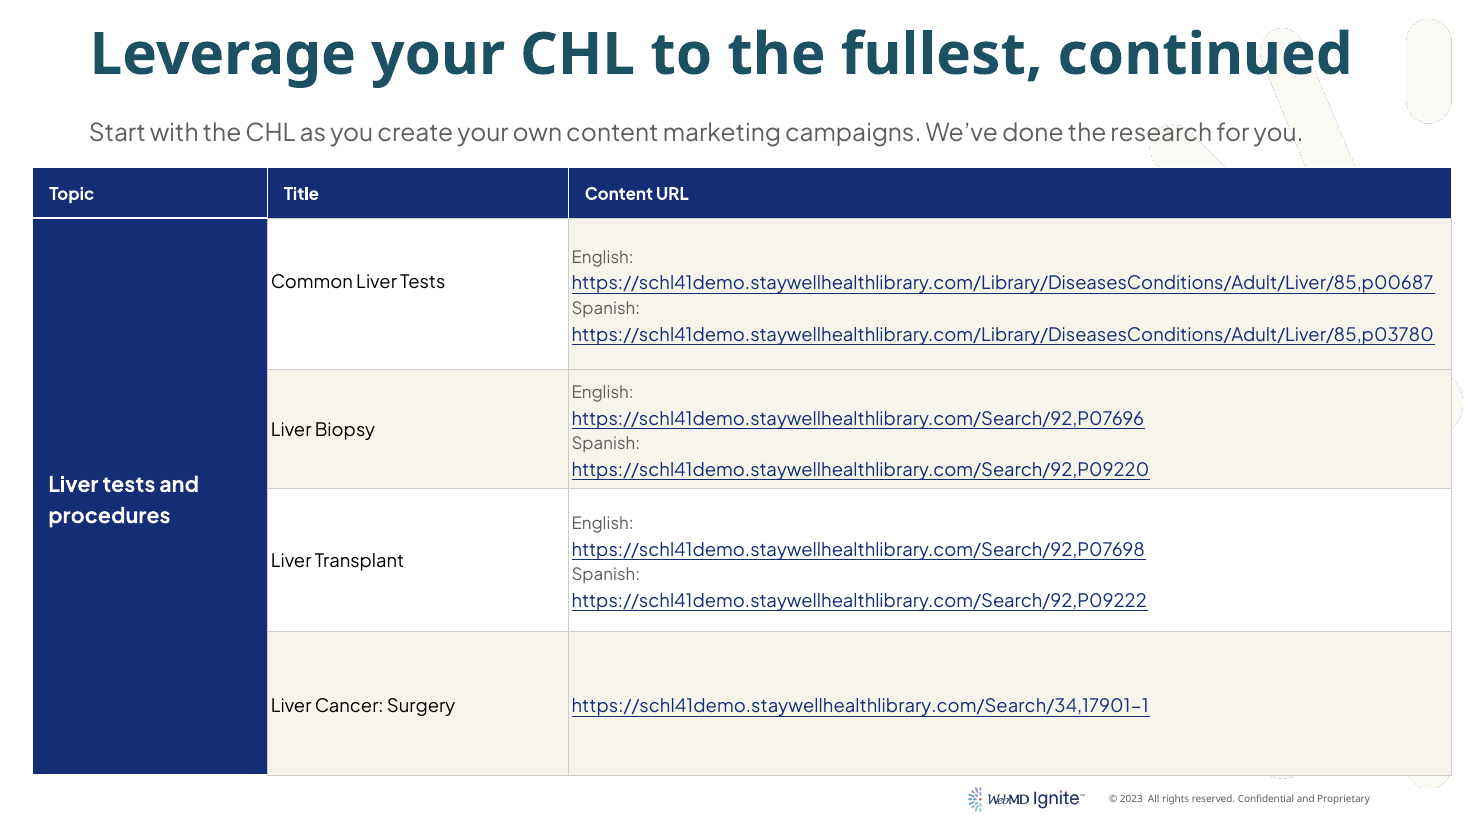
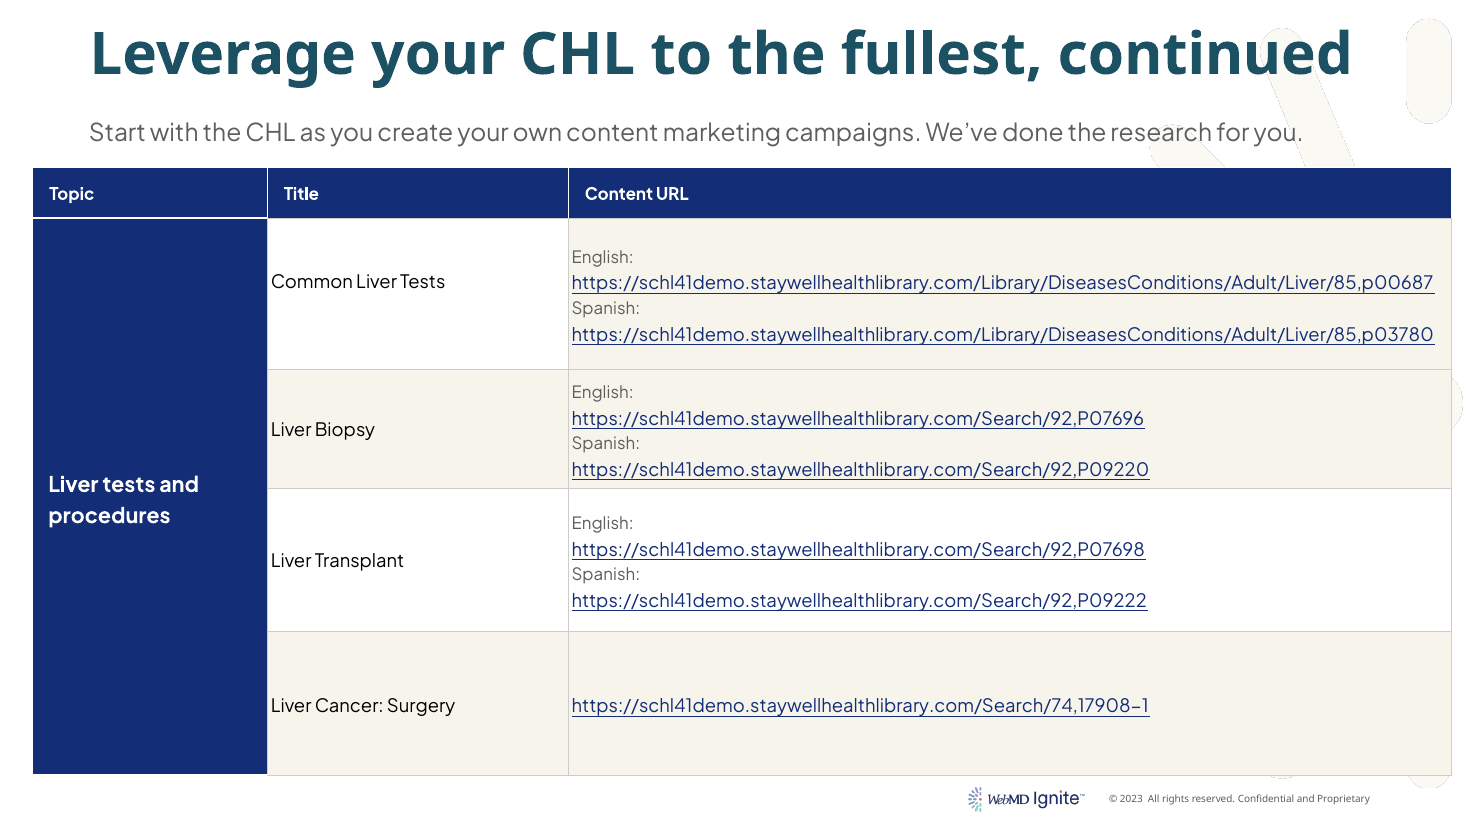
https://schl41demo.staywellhealthlibrary.com/Search/34,17901-1: https://schl41demo.staywellhealthlibrary.com/Search/34,17901-1 -> https://schl41demo.staywellhealthlibrary.com/Search/74,17908-1 (860, 706)
